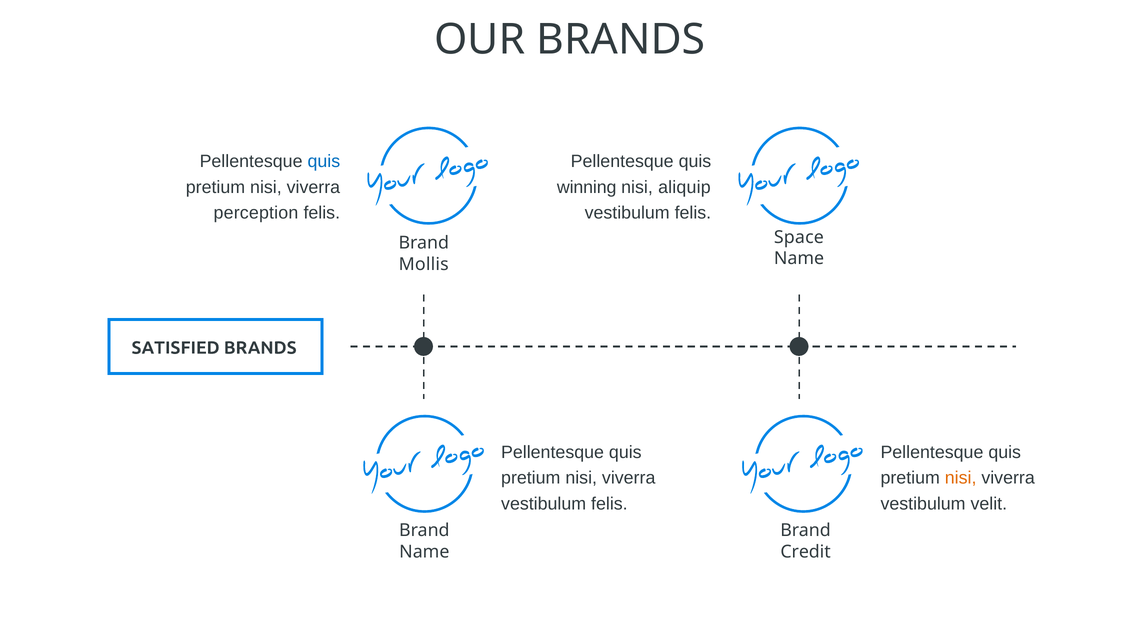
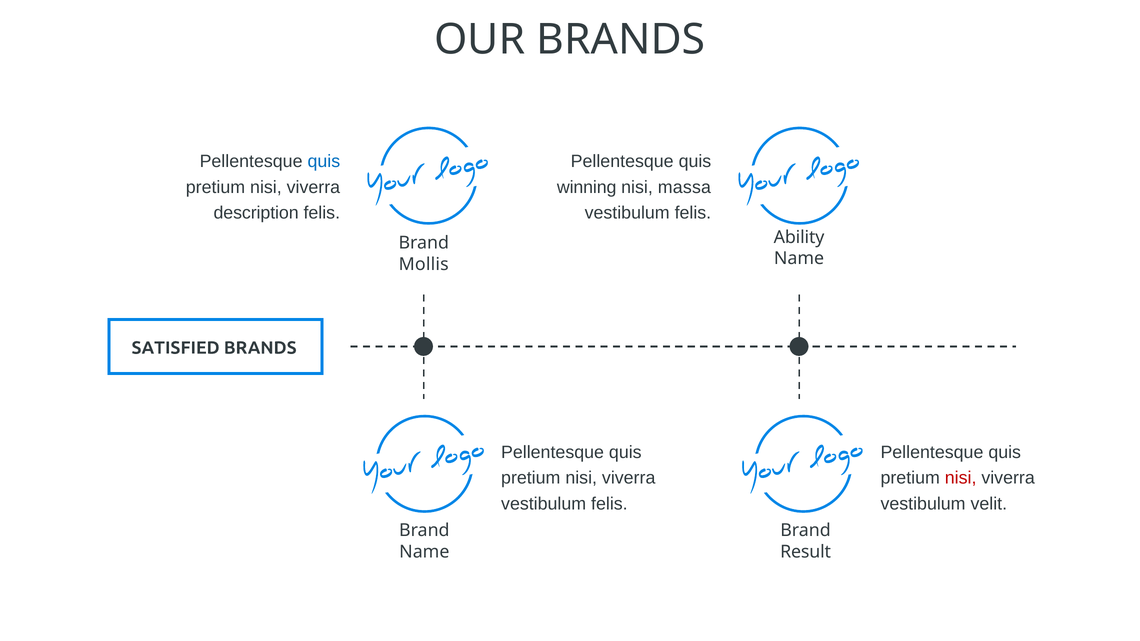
aliquip: aliquip -> massa (684, 187)
perception: perception -> description (256, 213)
Space: Space -> Ability (799, 237)
nisi colour: orange -> red (961, 478)
Credit: Credit -> Result (806, 552)
